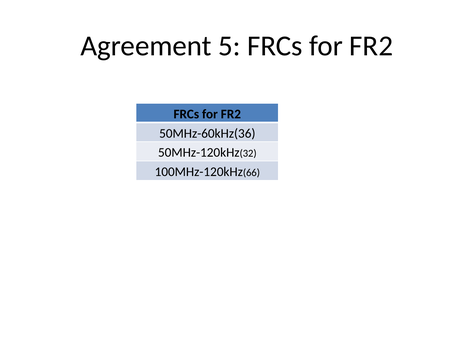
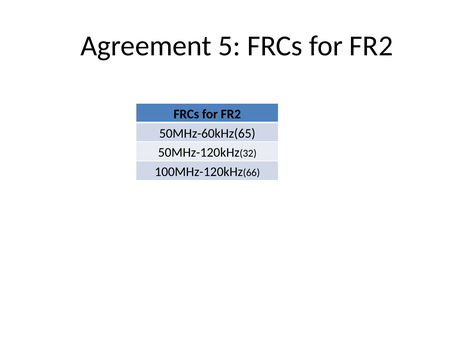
50MHz-60kHz(36: 50MHz-60kHz(36 -> 50MHz-60kHz(65 (207, 133)
